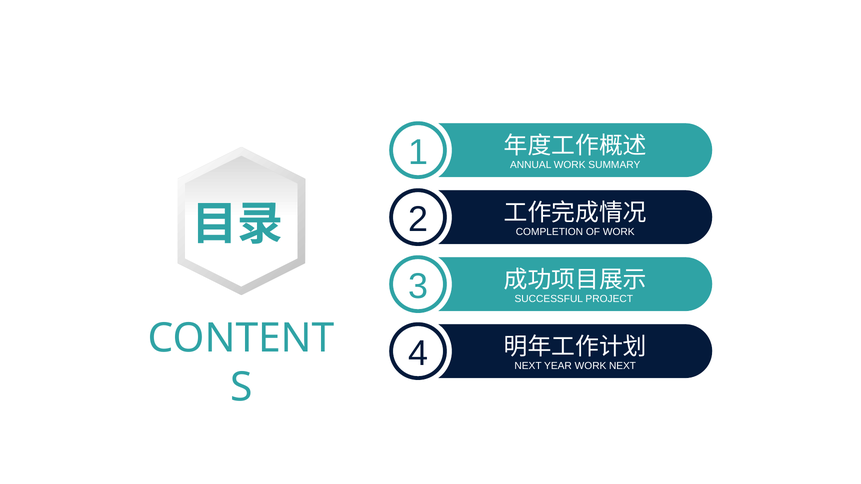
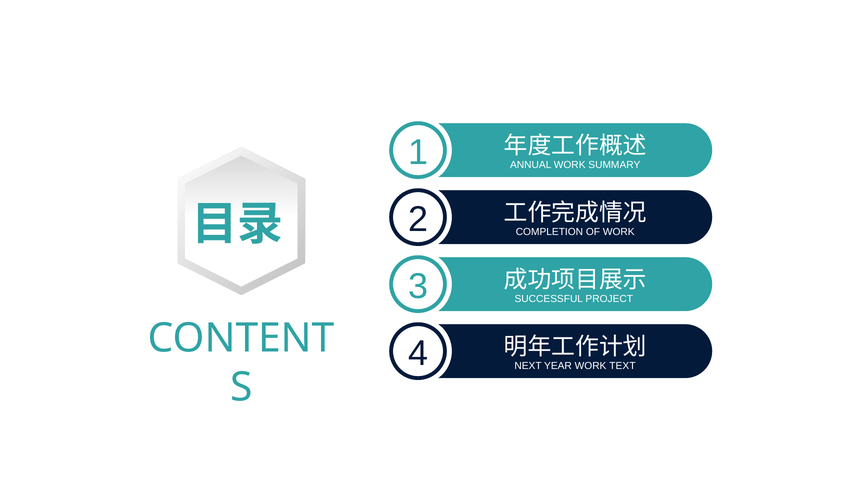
WORK NEXT: NEXT -> TEXT (622, 366)
